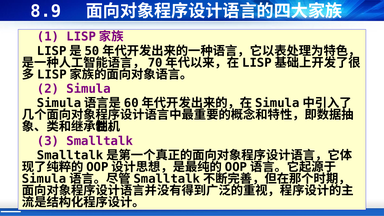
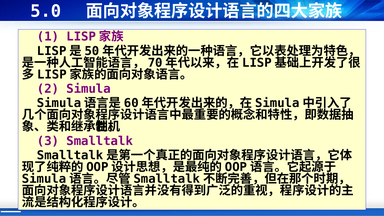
8.9: 8.9 -> 5.0 (46, 11)
